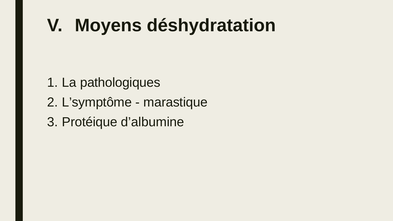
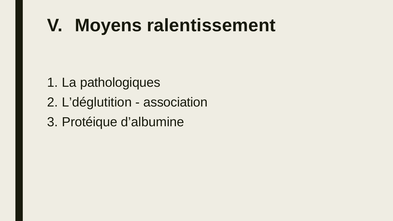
déshydratation: déshydratation -> ralentissement (211, 26)
L’symptôme: L’symptôme -> L’déglutition (97, 102)
marastique: marastique -> association (176, 102)
